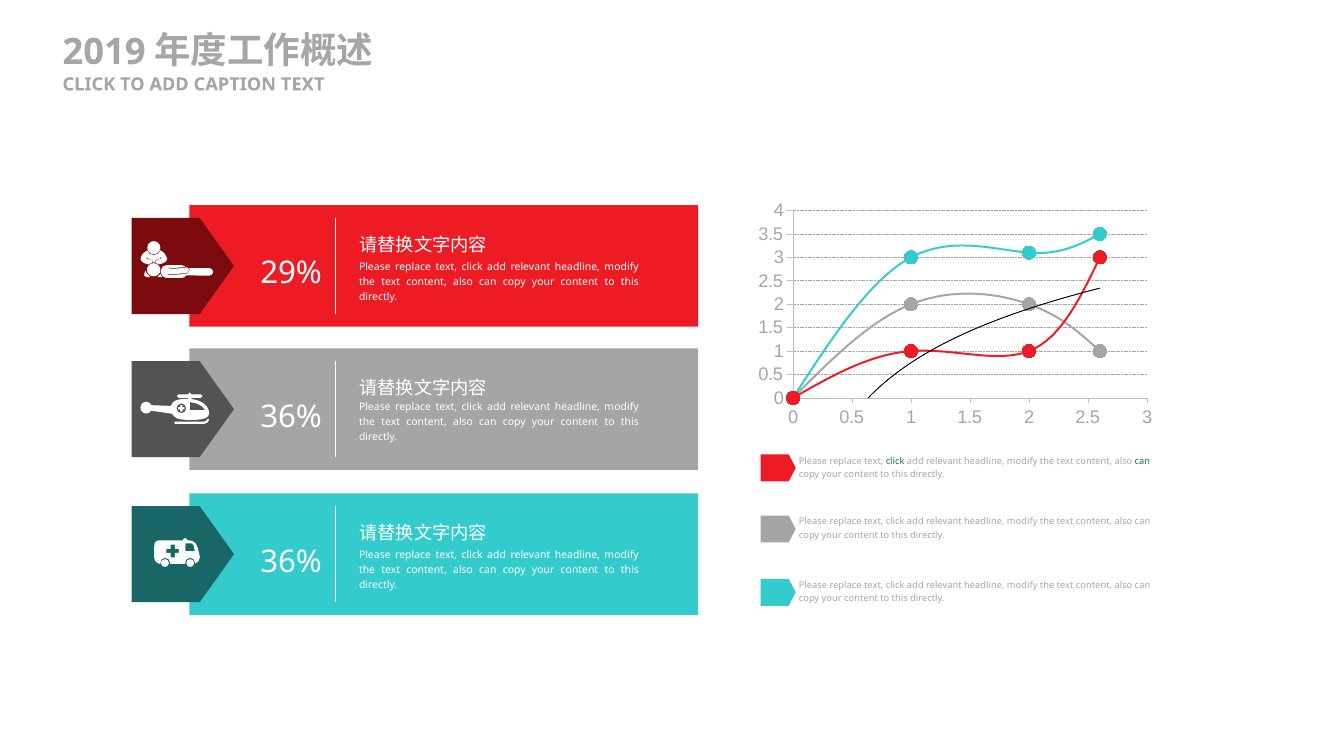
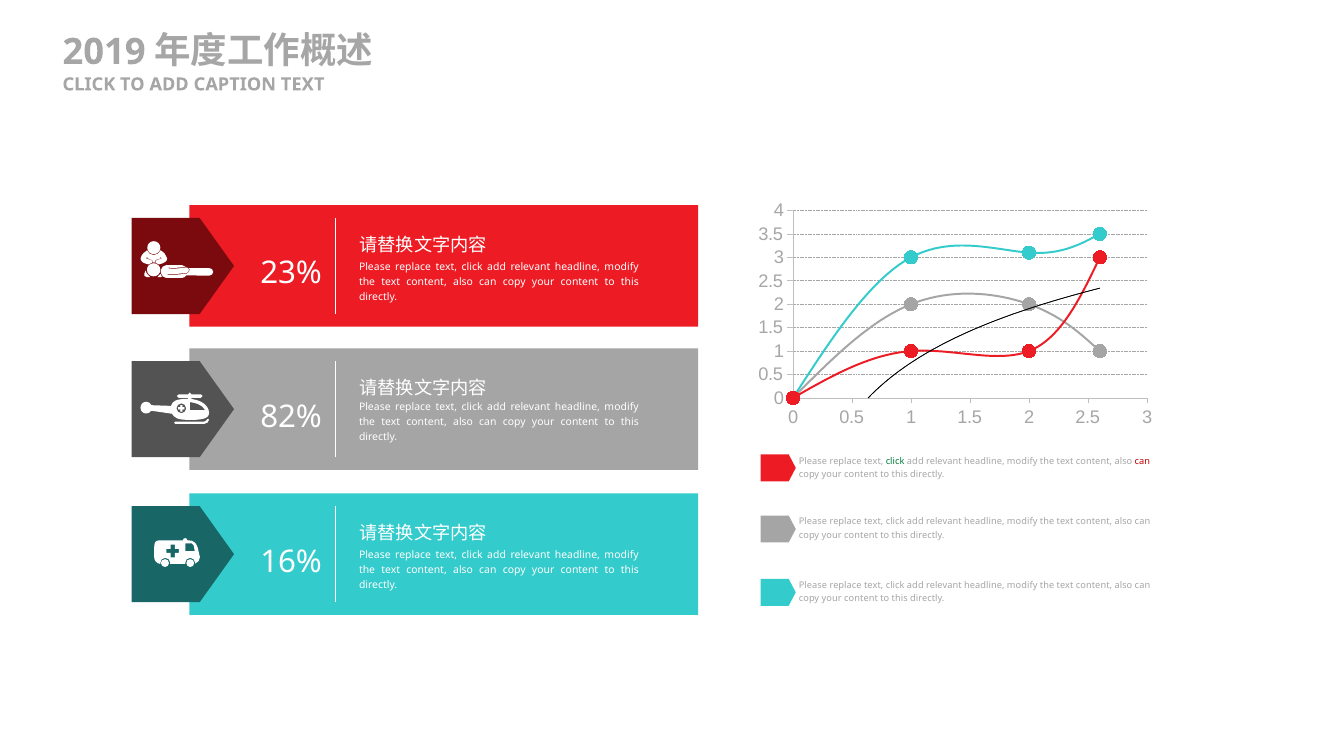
29%: 29% -> 23% (291, 274)
36%: 36% -> 82% (291, 417)
can colour: green -> red (1142, 461)
36%: 36% -> 16% (291, 562)
